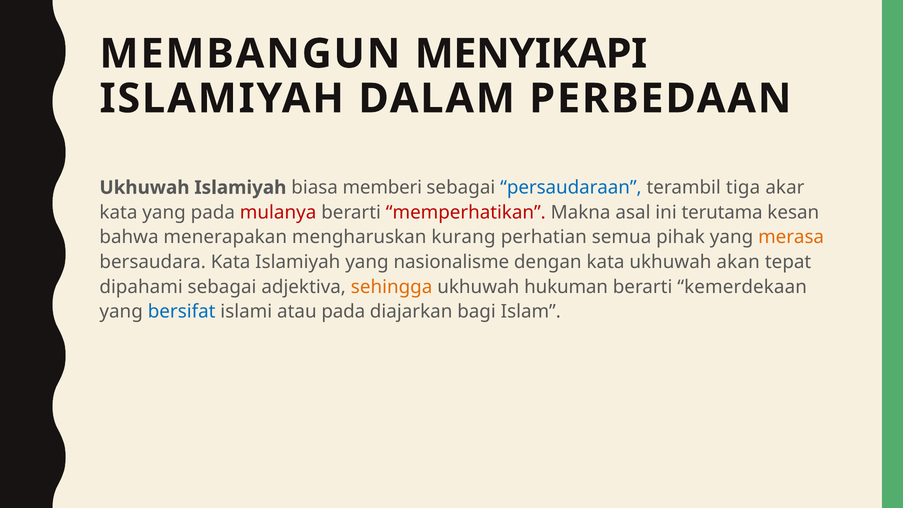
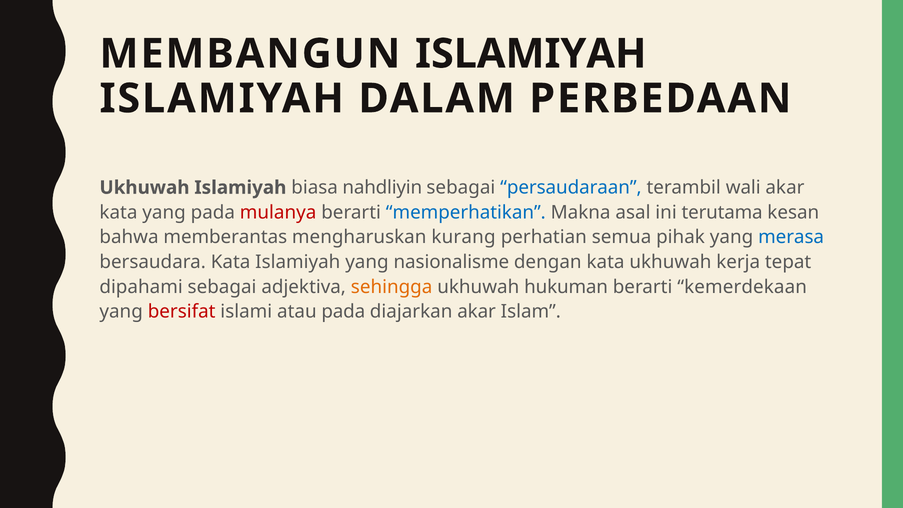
MEMBANGUN MENYIKAPI: MENYIKAPI -> ISLAMIYAH (531, 54)
memberi: memberi -> nahdliyin (382, 188)
tiga: tiga -> wali (743, 188)
memperhatikan colour: red -> blue (466, 212)
menerapakan: menerapakan -> memberantas (225, 237)
merasa colour: orange -> blue (791, 237)
akan: akan -> kerja (738, 262)
bersifat colour: blue -> red (182, 312)
diajarkan bagi: bagi -> akar (477, 312)
